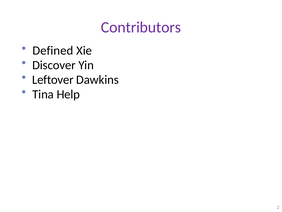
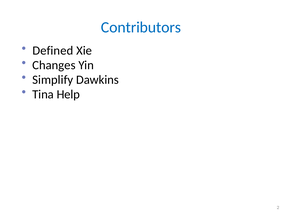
Contributors colour: purple -> blue (141, 27)
Discover: Discover -> Changes (54, 65)
Leftover: Leftover -> Simplify (53, 80)
